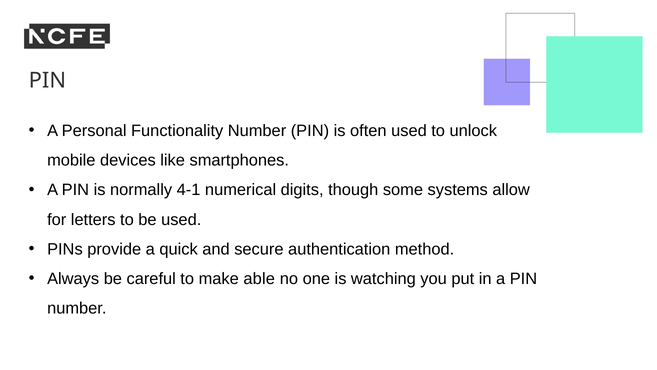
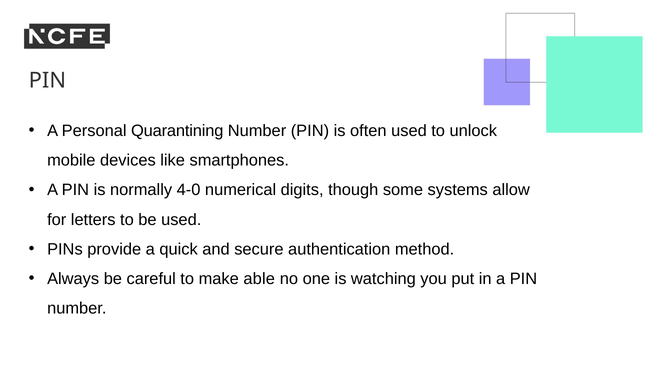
Functionality: Functionality -> Quarantining (177, 131)
4-1: 4-1 -> 4-0 (189, 190)
